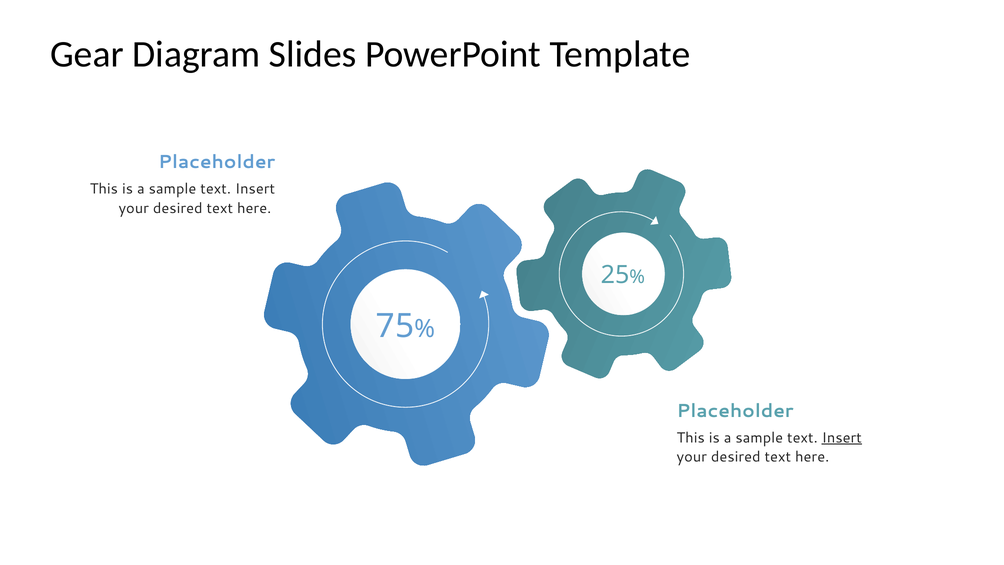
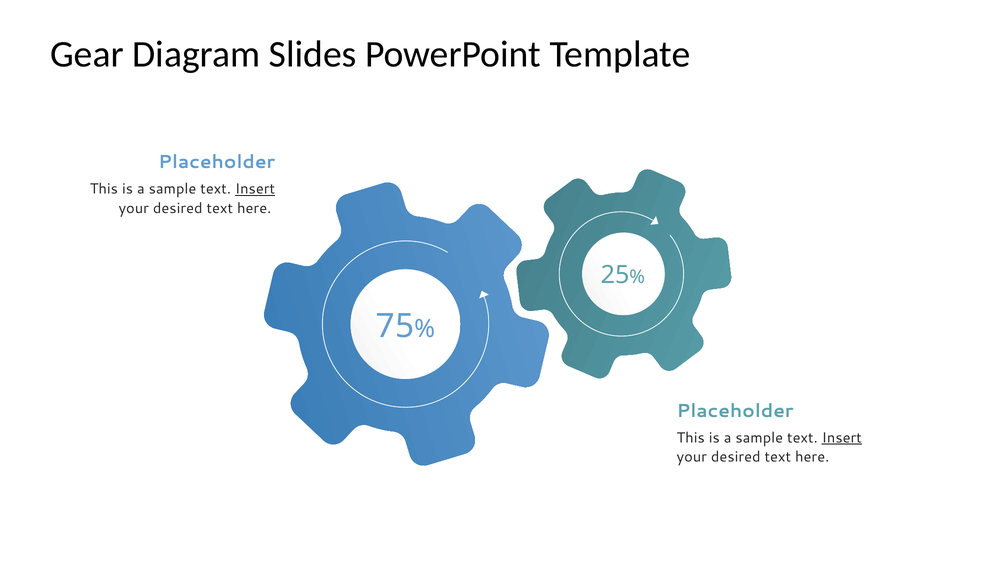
Insert underline: none -> present (255, 189)
